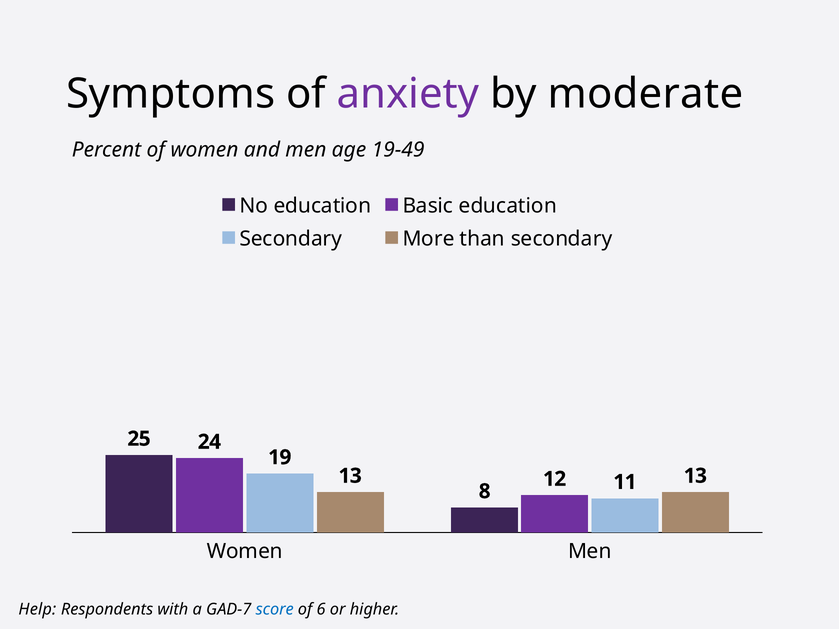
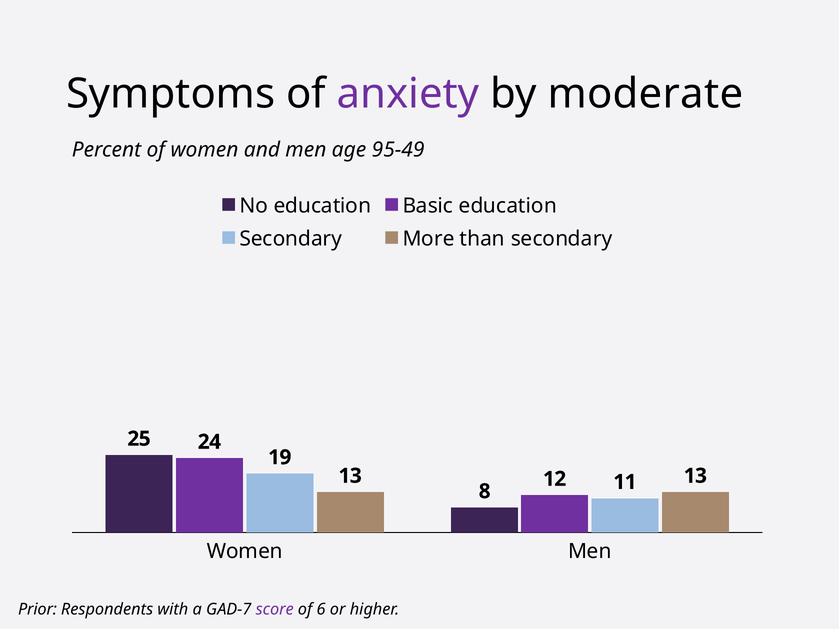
19-49: 19-49 -> 95-49 (398, 150)
Help: Help -> Prior (38, 609)
score colour: blue -> purple (275, 609)
